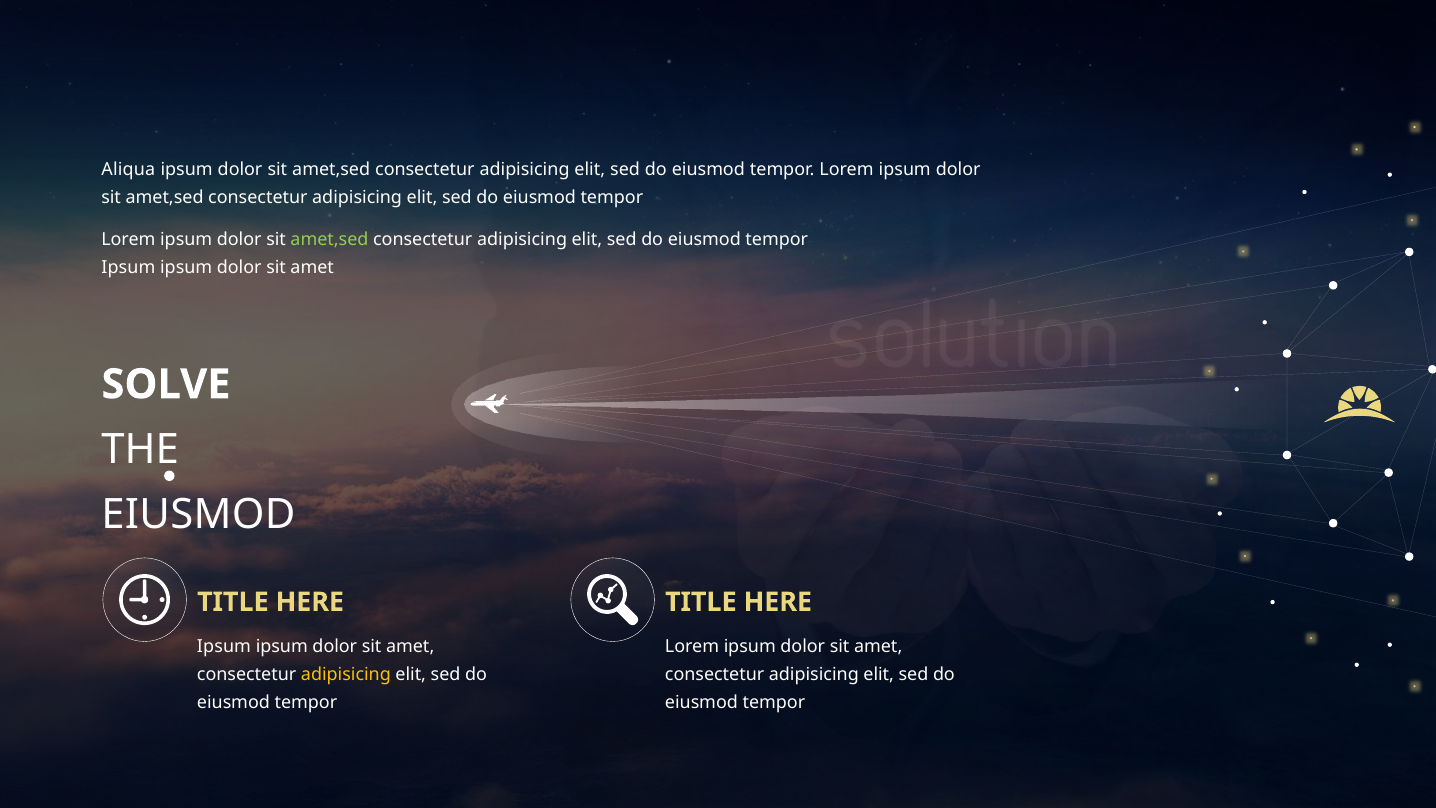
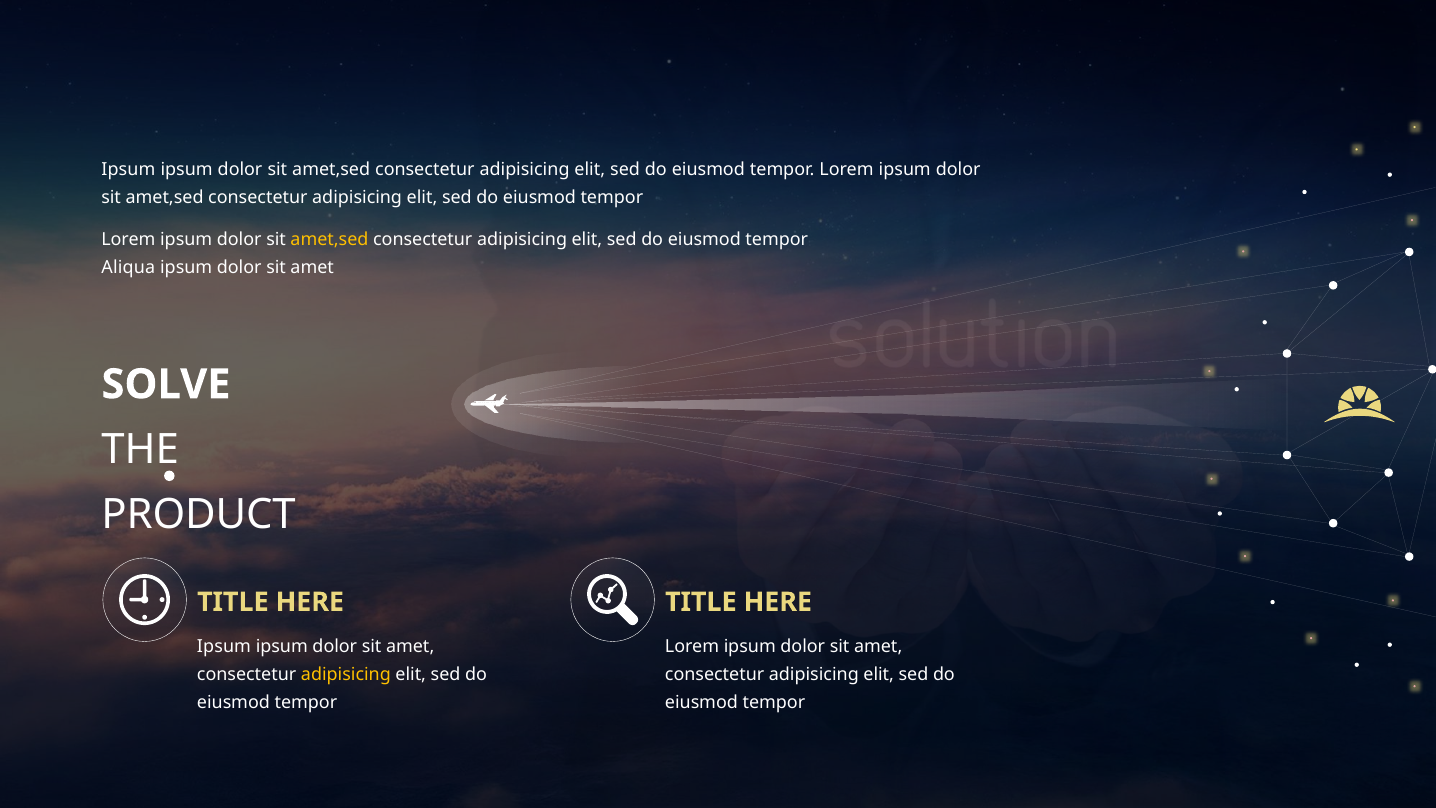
Aliqua: Aliqua -> Ipsum (128, 169)
amet,sed colour: light green -> yellow (329, 239)
Ipsum: Ipsum -> Aliqua (128, 267)
EIUSMOD: EIUSMOD -> PRODUCT (199, 515)
